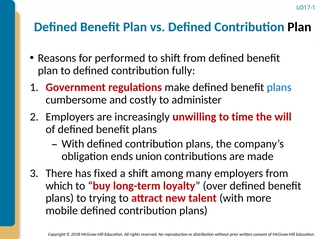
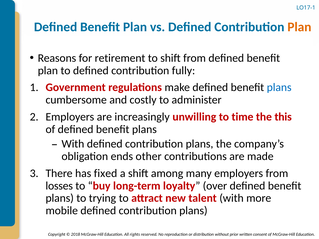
Plan colour: black -> orange (299, 27)
performed: performed -> retirement (120, 58)
will: will -> this (283, 117)
union: union -> other (149, 157)
which: which -> losses (59, 186)
